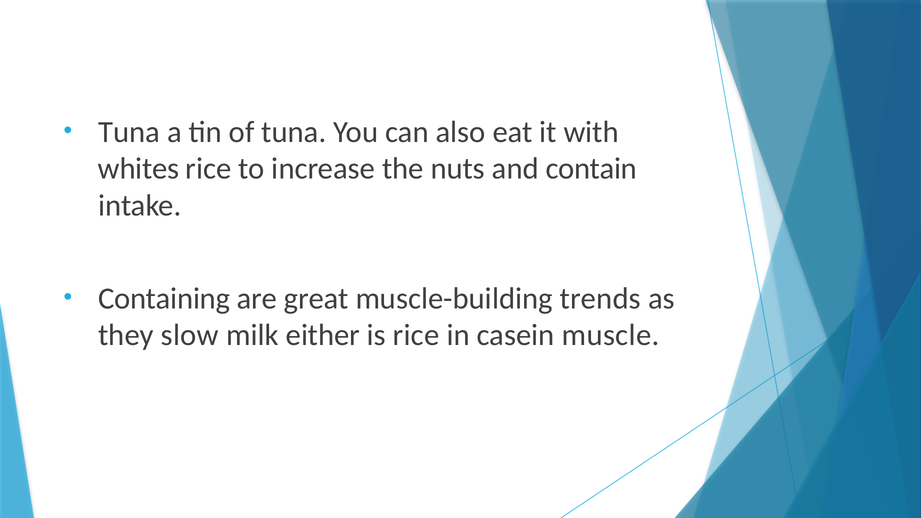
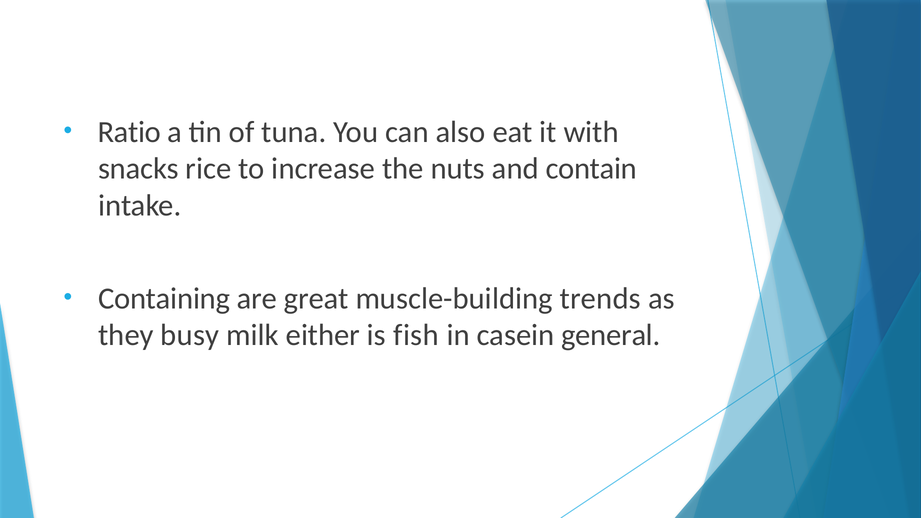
Tuna: Tuna -> Ratio (129, 132)
whites: whites -> snacks (138, 169)
slow: slow -> busy (190, 335)
is rice: rice -> fish (416, 335)
muscle: muscle -> general (611, 335)
